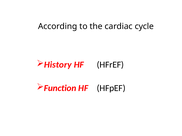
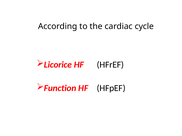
History: History -> Licorice (58, 65)
